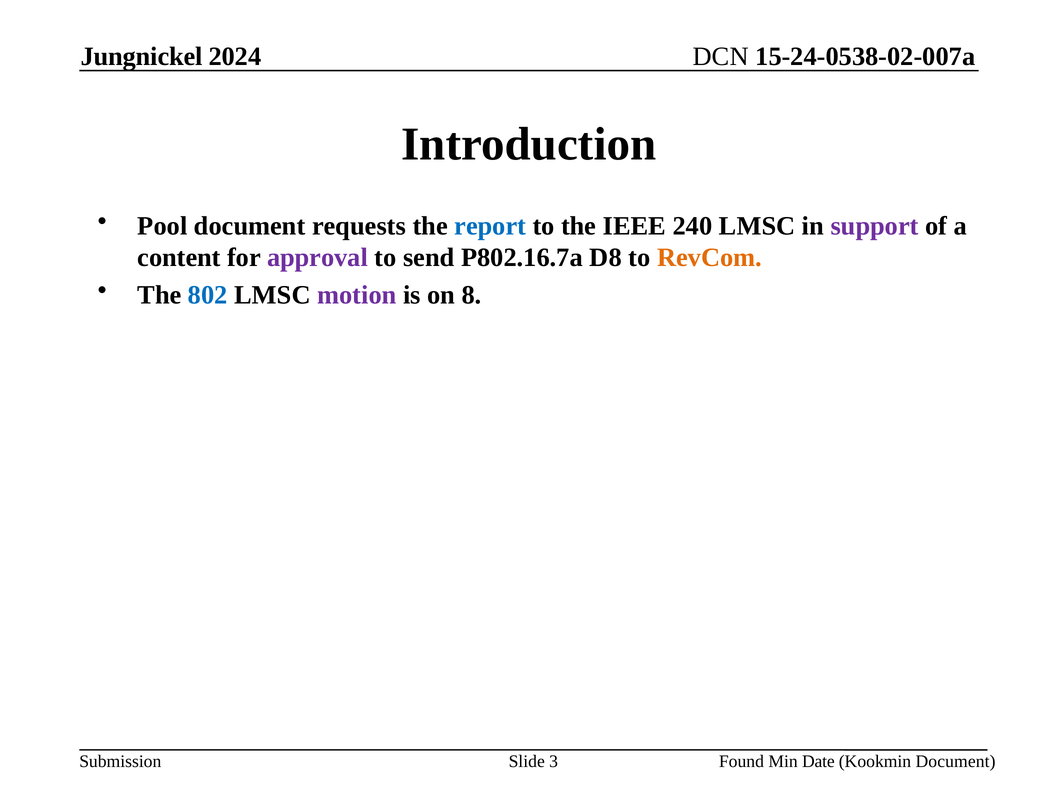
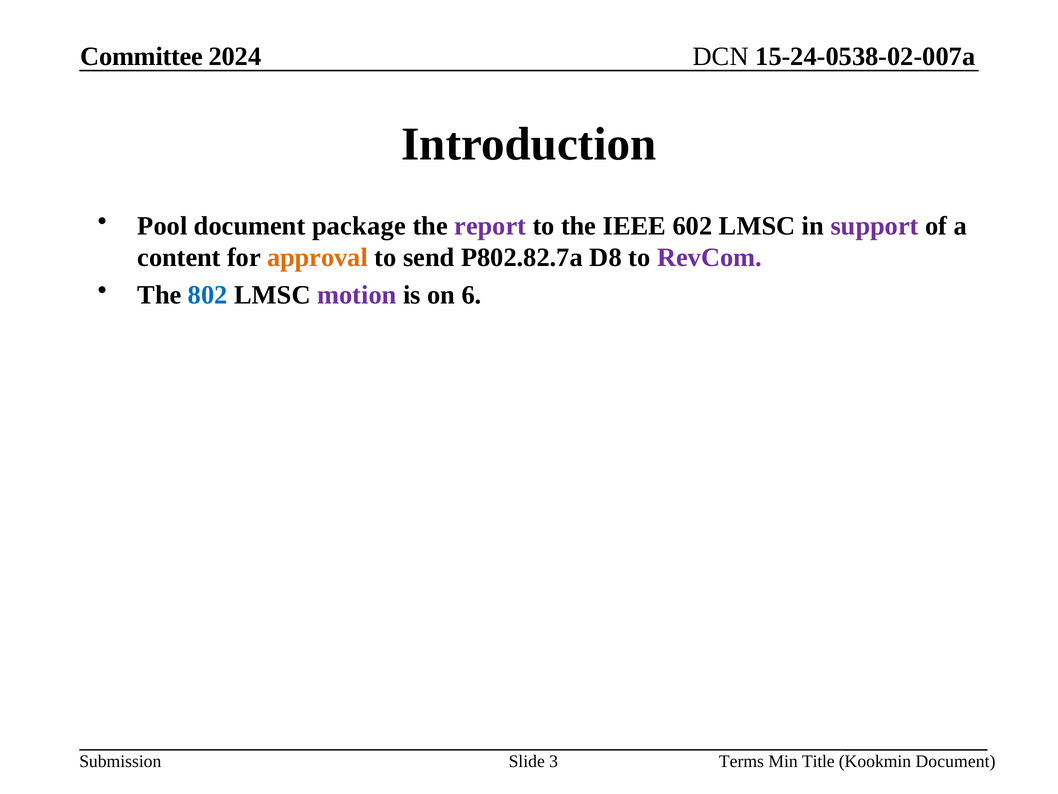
Jungnickel: Jungnickel -> Committee (142, 56)
requests: requests -> package (359, 226)
report colour: blue -> purple (490, 226)
240: 240 -> 602 (693, 226)
approval colour: purple -> orange (317, 258)
P802.16.7a: P802.16.7a -> P802.82.7a (522, 258)
RevCom colour: orange -> purple (710, 258)
8: 8 -> 6 (472, 295)
Found: Found -> Terms (741, 761)
Date: Date -> Title (818, 761)
